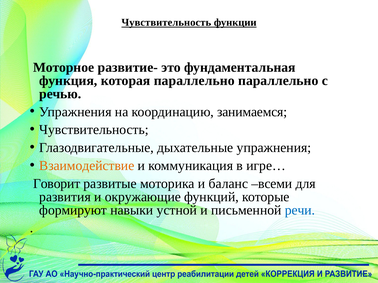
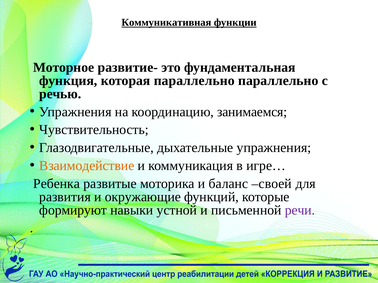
Чувствительность: Чувствительность -> Коммуникативная (166, 23)
Говорит: Говорит -> Ребенка (57, 184)
всеми: всеми -> своей (272, 184)
речи colour: blue -> purple (300, 210)
